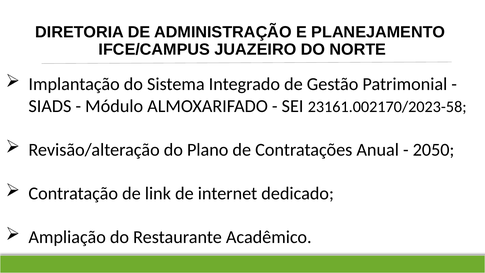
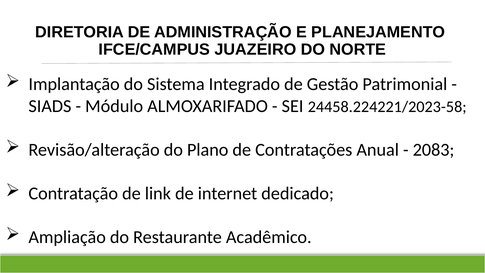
23161.002170/2023-58: 23161.002170/2023-58 -> 24458.224221/2023-58 (387, 107)
2050: 2050 -> 2083 (434, 150)
